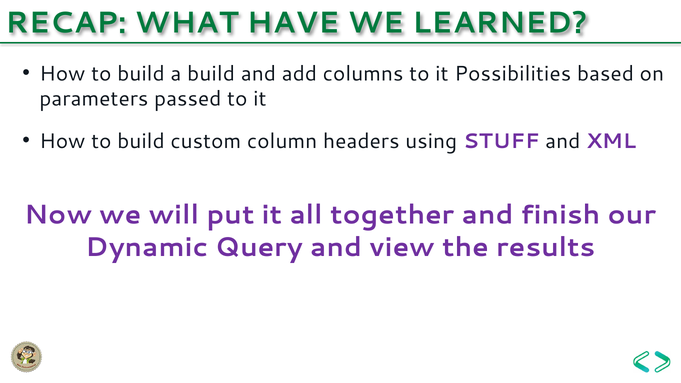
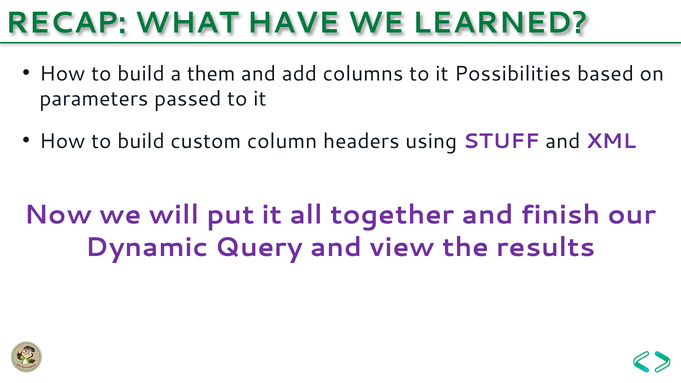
a build: build -> them (211, 74)
